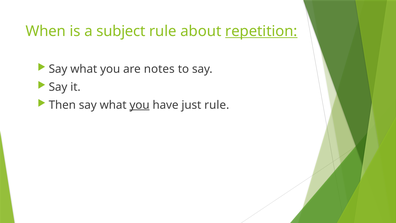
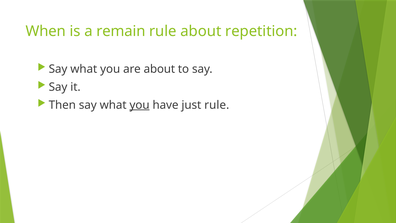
subject: subject -> remain (121, 31)
repetition underline: present -> none (261, 31)
are notes: notes -> about (159, 69)
